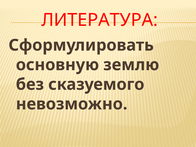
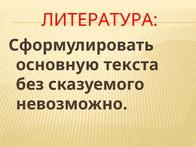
землю: землю -> текста (131, 65)
